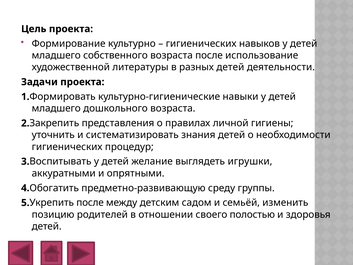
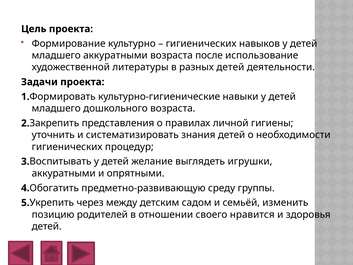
младшего собственного: собственного -> аккуратными (115, 55)
после: после -> через (90, 203)
полостью: полостью -> нравится (252, 214)
